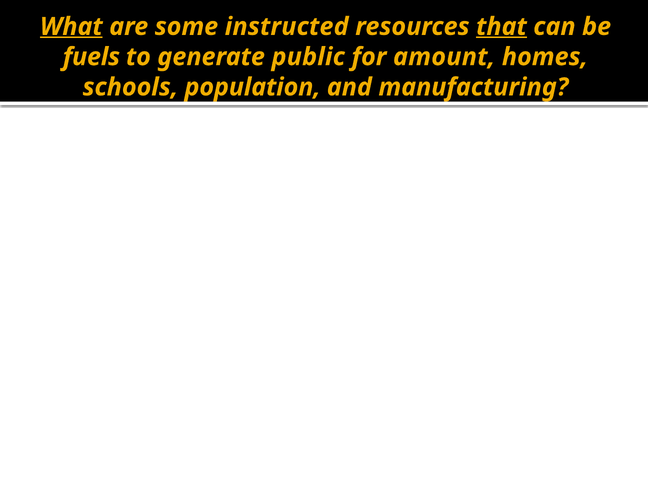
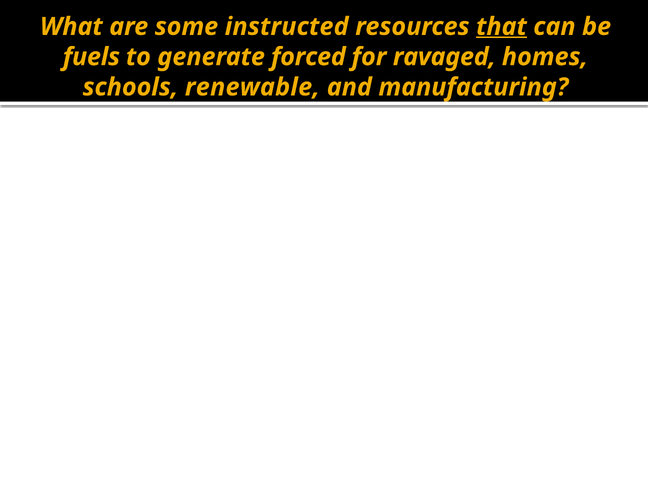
What underline: present -> none (71, 27)
public: public -> forced (308, 57)
amount: amount -> ravaged (444, 57)
population: population -> renewable (252, 87)
